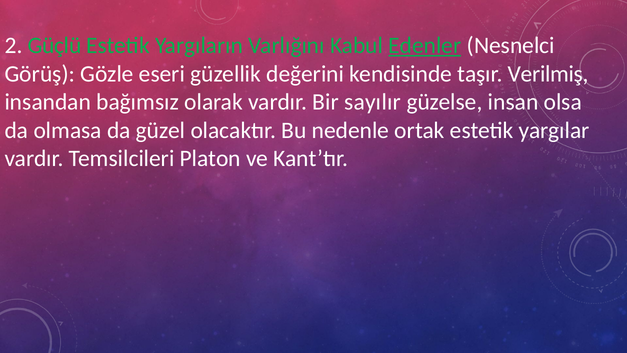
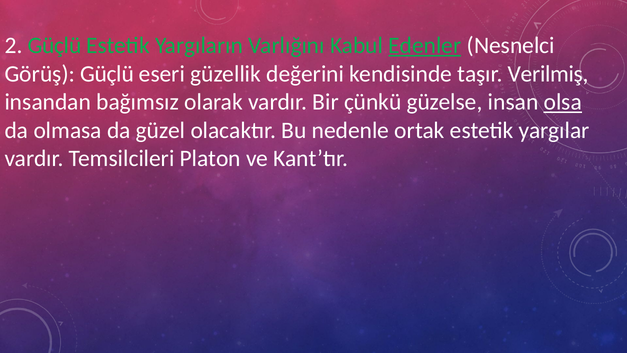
Görüş Gözle: Gözle -> Güçlü (107, 74)
sayılır: sayılır -> çünkü (373, 102)
olsa underline: none -> present (563, 102)
